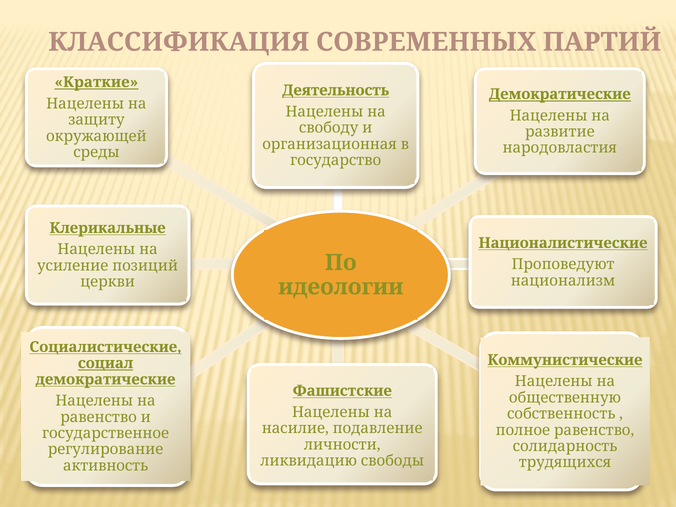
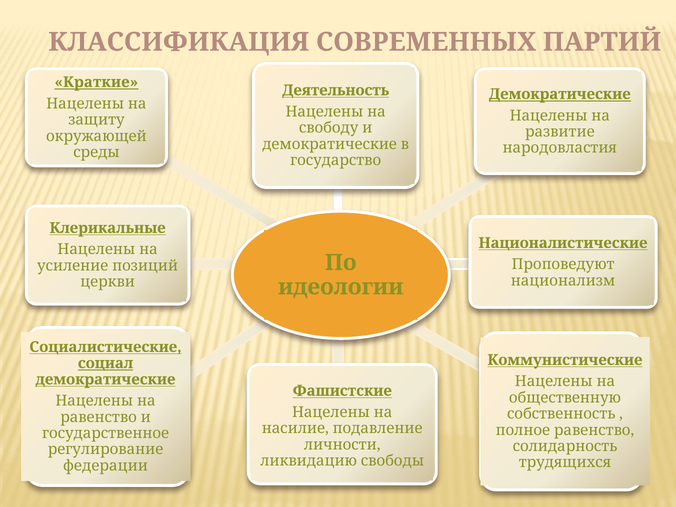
организационная: организационная -> демократические (330, 144)
активность: активность -> федерации (106, 466)
